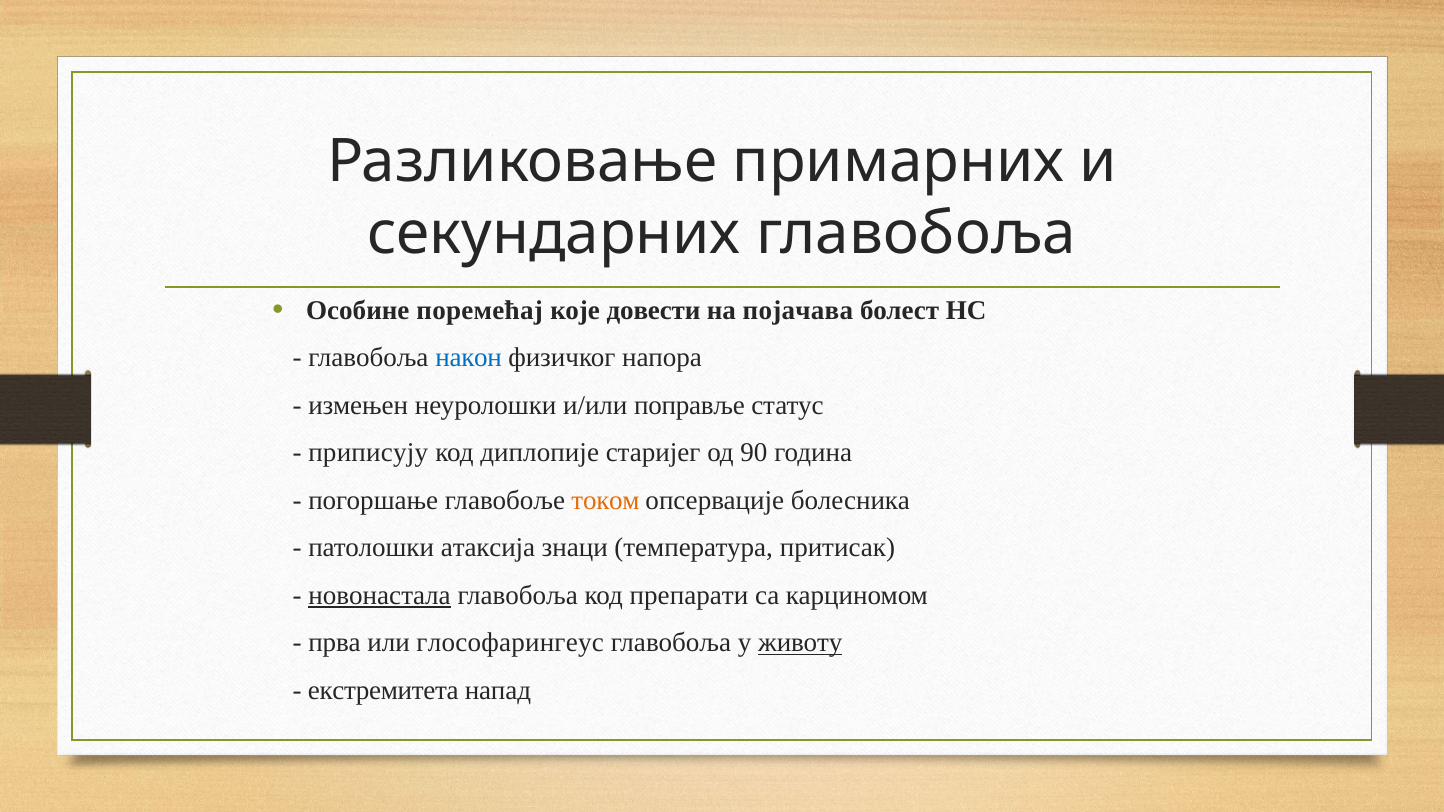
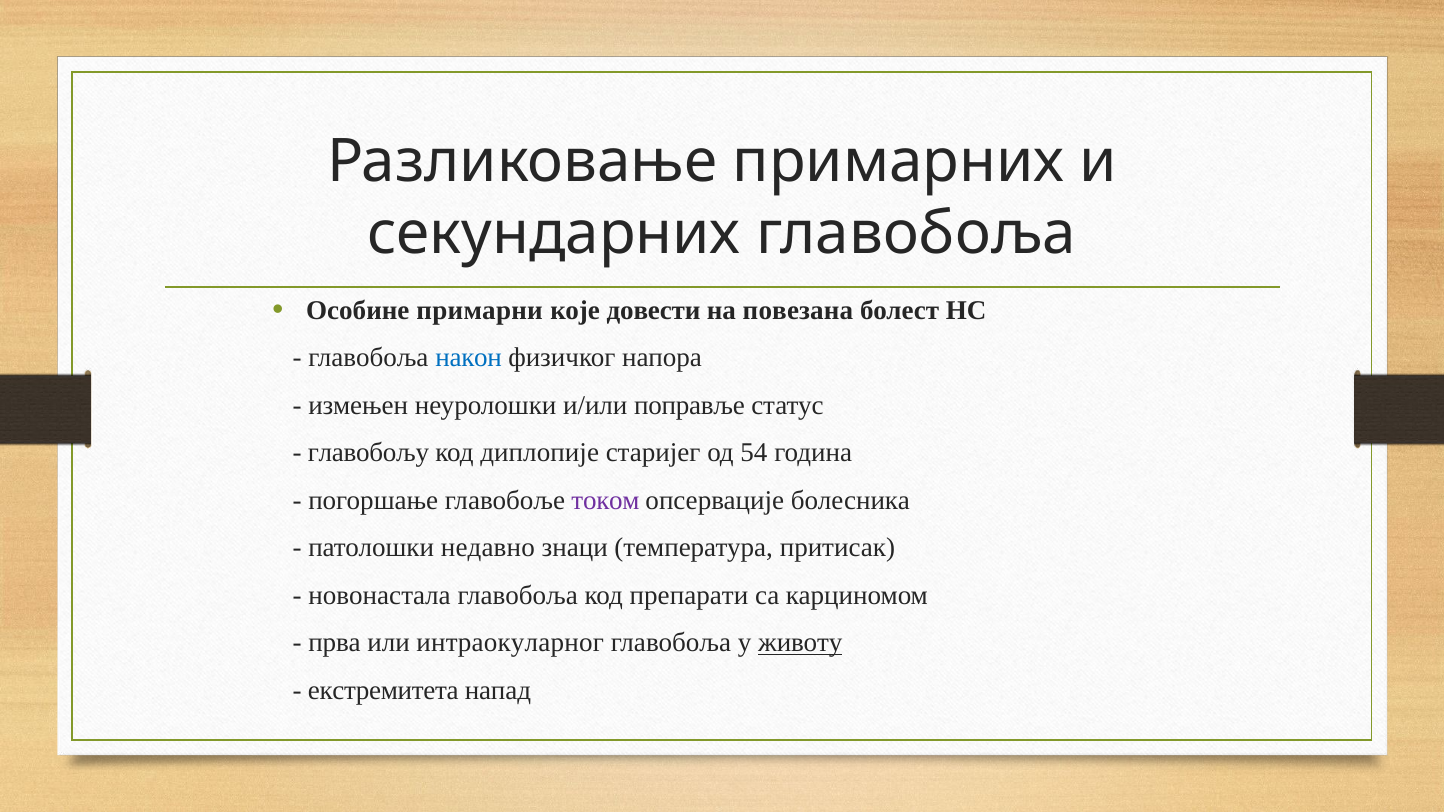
поремећај: поремећај -> примарни (480, 310)
појачава: појачава -> повезана (798, 310)
приписују: приписују -> главобољу (369, 453)
90: 90 -> 54 (754, 453)
током colour: orange -> purple (606, 500)
атаксија: атаксија -> недавно (488, 548)
новонастала underline: present -> none (379, 596)
глософарингеус: глософарингеус -> интраокуларног (510, 643)
